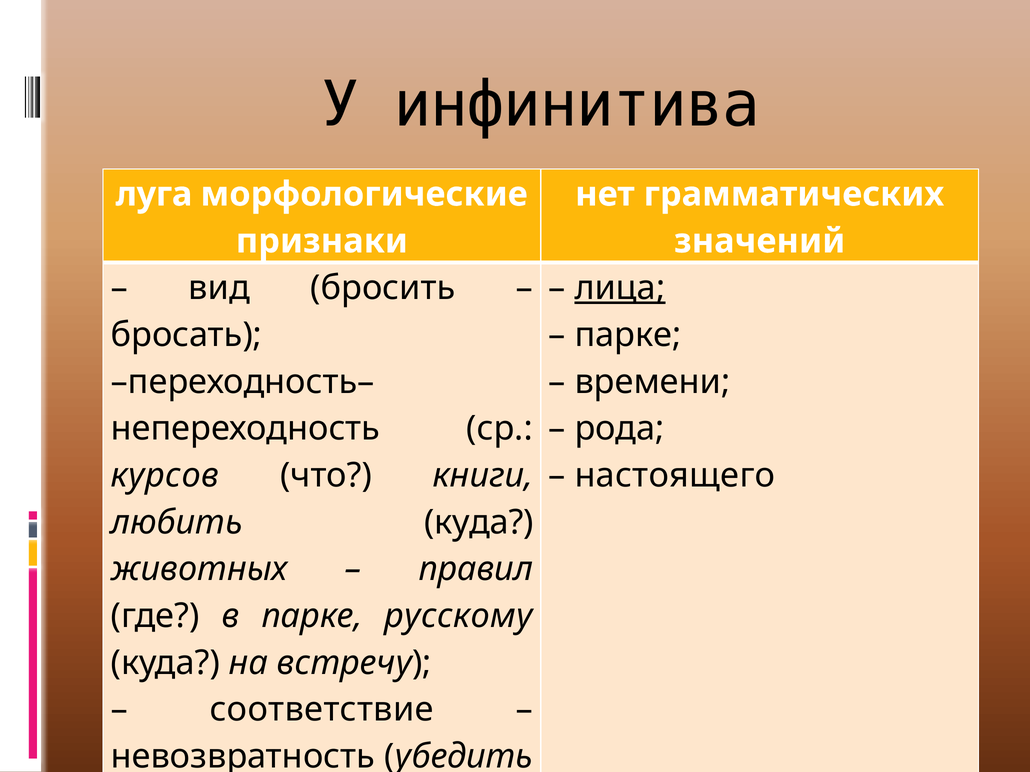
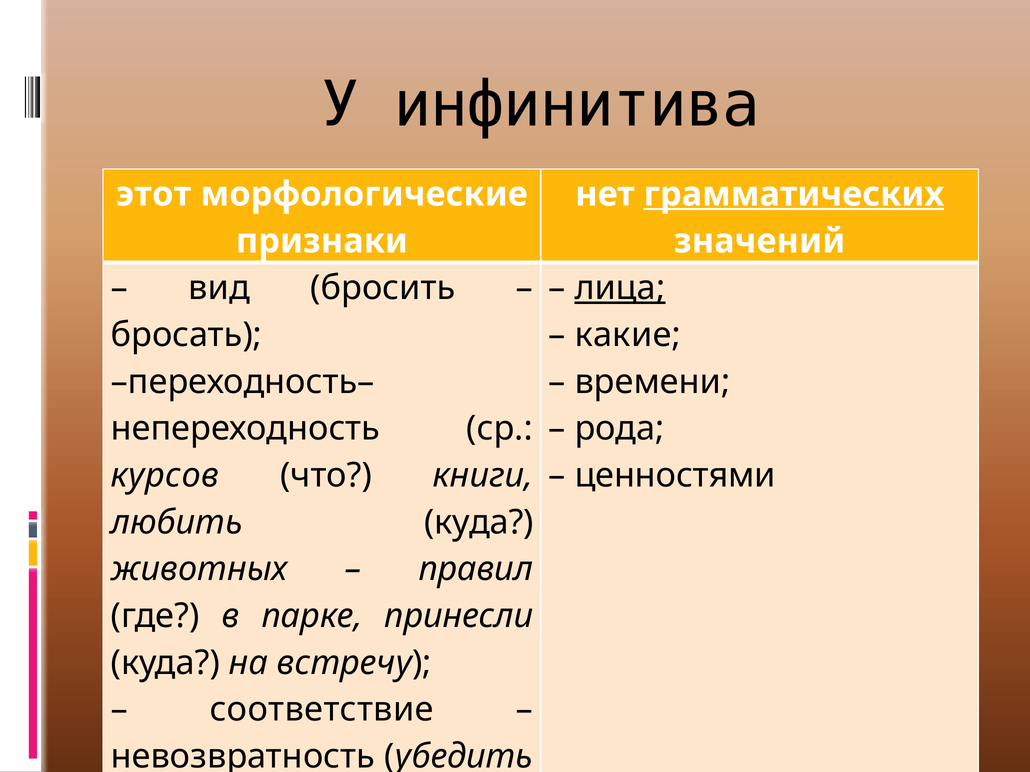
луга: луга -> этот (154, 194)
грамматических underline: none -> present (794, 194)
парке: парке -> какие (628, 335)
настоящего: настоящего -> ценностями (675, 476)
русскому: русскому -> принесли (459, 616)
